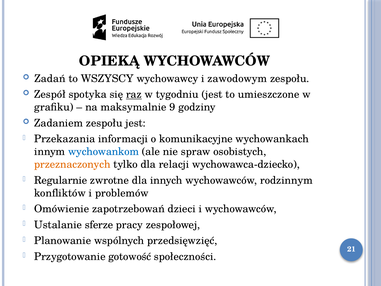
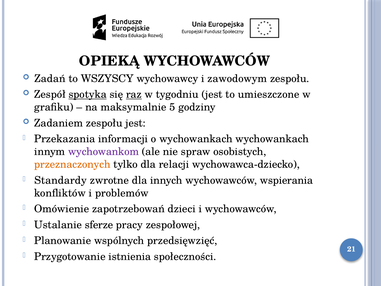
spotyka underline: none -> present (88, 94)
9: 9 -> 5 (172, 107)
o komunikacyjne: komunikacyjne -> wychowankach (196, 139)
wychowankom colour: blue -> purple (104, 152)
Regularnie: Regularnie -> Standardy (61, 180)
rodzinnym: rodzinnym -> wspierania (286, 180)
gotowość: gotowość -> istnienia (130, 256)
